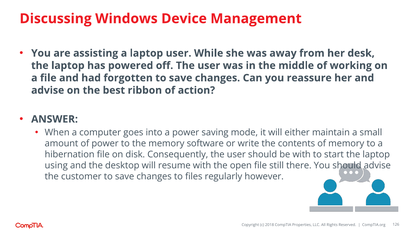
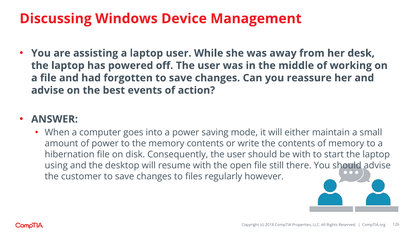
ribbon: ribbon -> events (145, 90)
memory software: software -> contents (205, 144)
